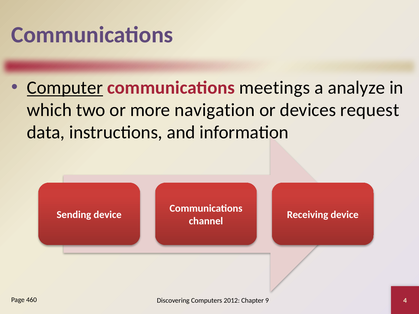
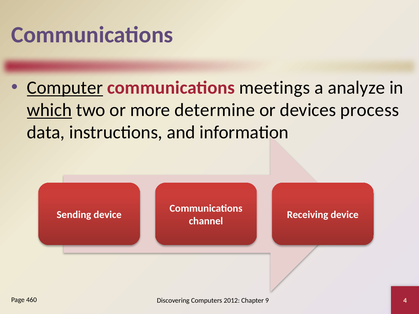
which underline: none -> present (49, 110)
navigation: navigation -> determine (215, 110)
request: request -> process (370, 110)
